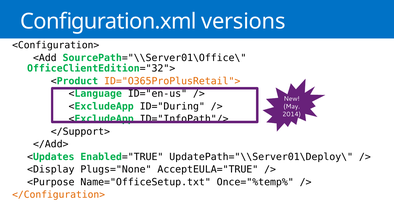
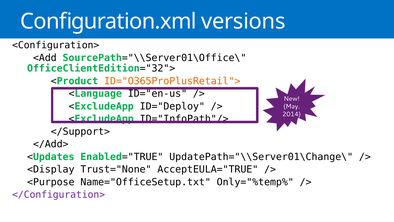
ID="During: ID="During -> ID="Deploy (172, 106)
UpdatePath="\\Server01\Deploy\: UpdatePath="\\Server01\Deploy\ -> UpdatePath="\\Server01\Change\ (261, 157)
Plugs="None: Plugs="None -> Trust="None (116, 169)
Once="%temp%: Once="%temp% -> Only="%temp% (255, 182)
</Configuration> colour: orange -> purple (59, 194)
